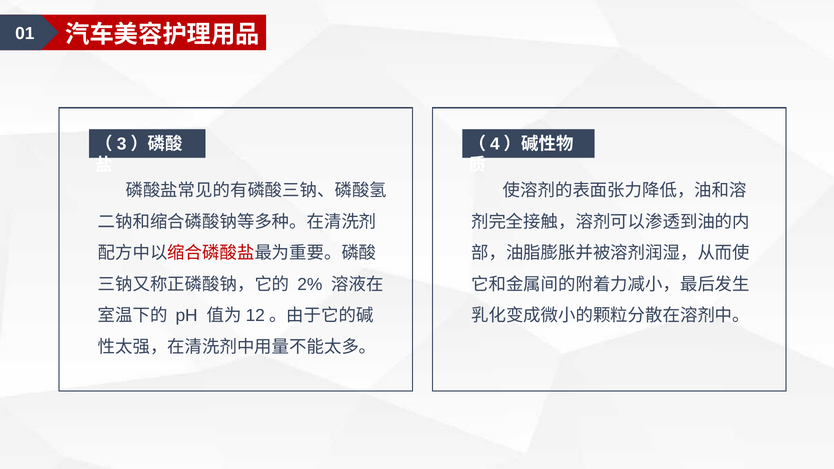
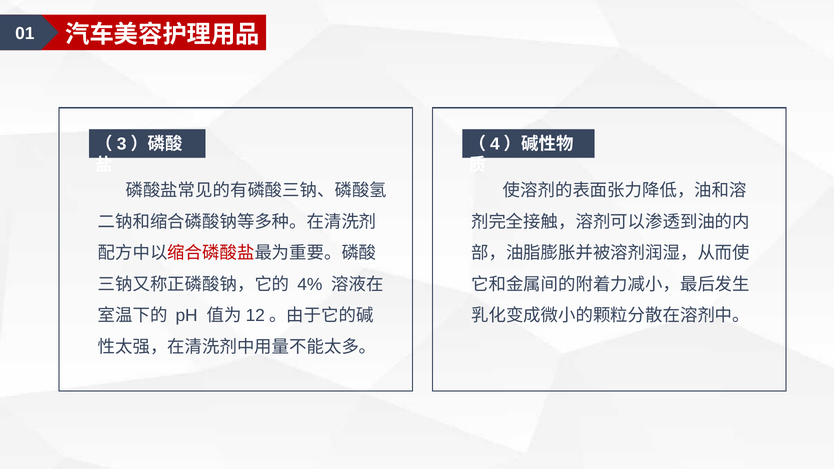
2%: 2% -> 4% (310, 284)
